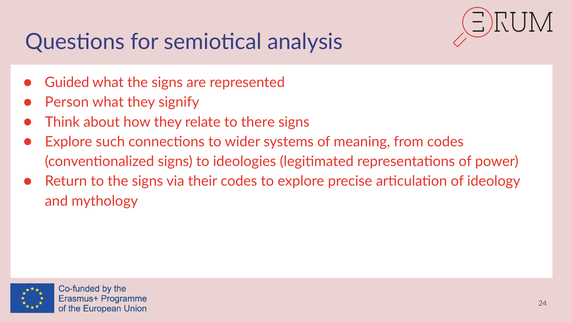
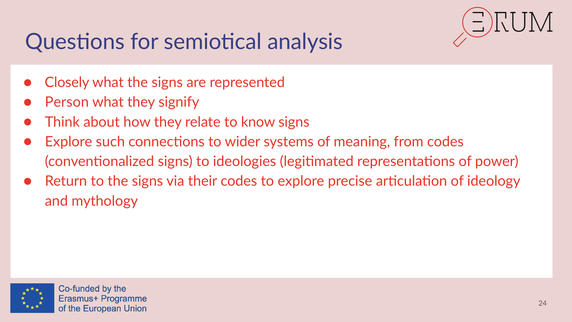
Guided: Guided -> Closely (67, 82)
there: there -> know (258, 122)
